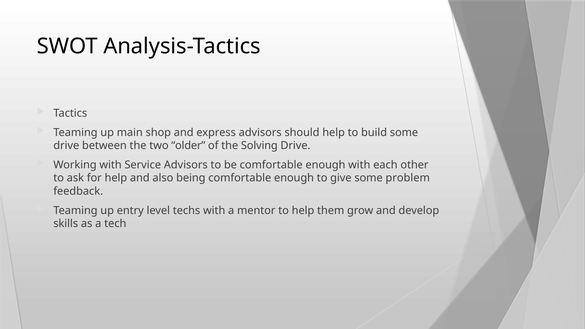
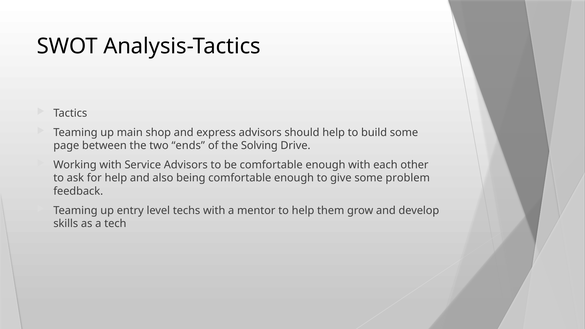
drive: drive -> page (66, 146)
older: older -> ends (188, 146)
